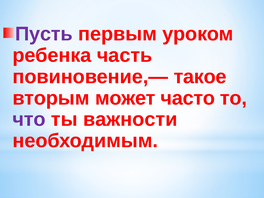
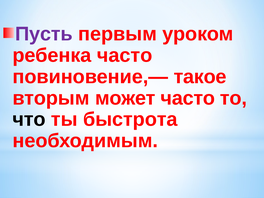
ребенка часть: часть -> часто (125, 55)
что colour: purple -> black (29, 119)
важности: важности -> быстрота (130, 119)
